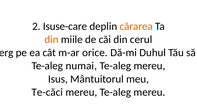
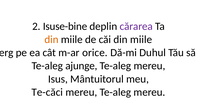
Isuse-care: Isuse-care -> Isuse-bine (65, 26)
cărarea colour: orange -> purple (136, 26)
căi din cerul: cerul -> miile (141, 39)
numai: numai -> ajunge (81, 66)
